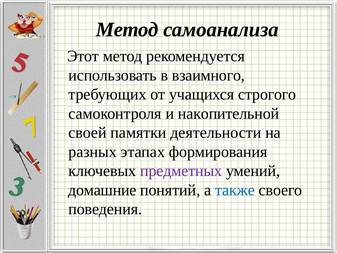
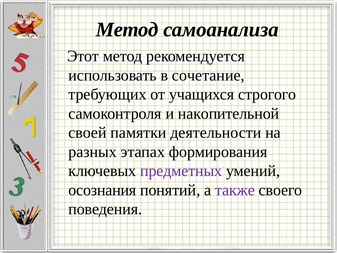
взаимного: взаимного -> сочетание (208, 75)
домашние: домашние -> осознания (102, 190)
также colour: blue -> purple (235, 190)
